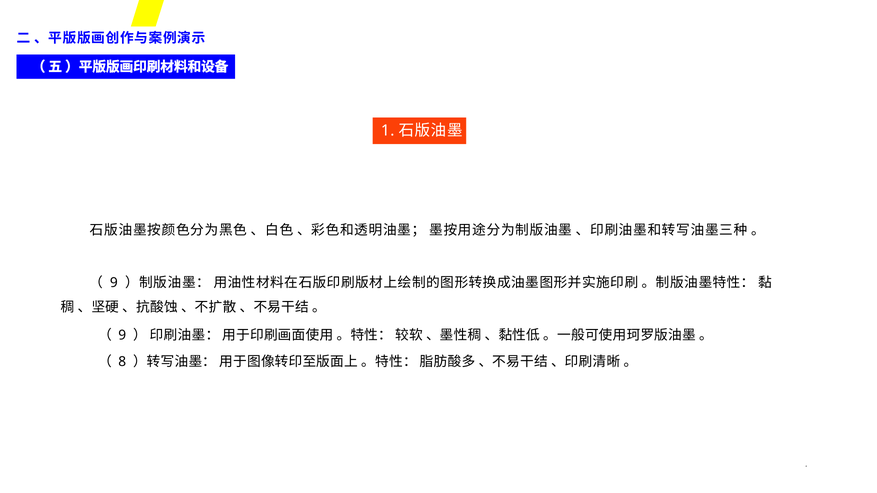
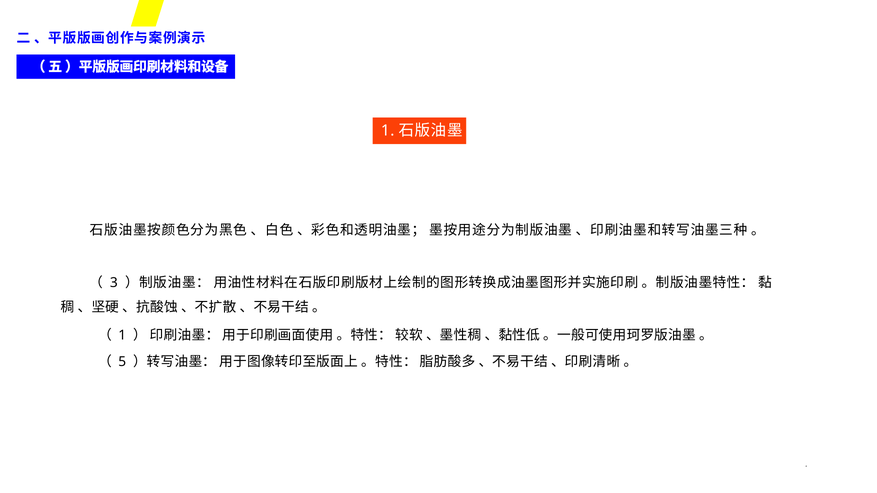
9: 9 -> 3 (114, 283)
9: 9 -> 1 (122, 336)
8: 8 -> 5 (122, 362)
